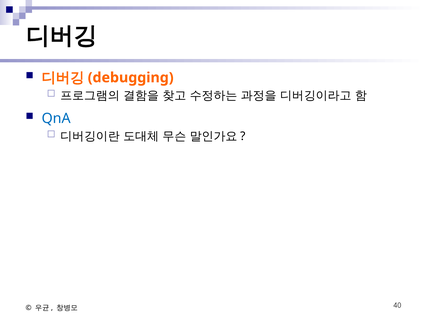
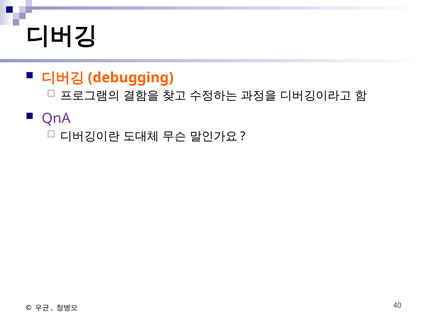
QnA colour: blue -> purple (56, 118)
